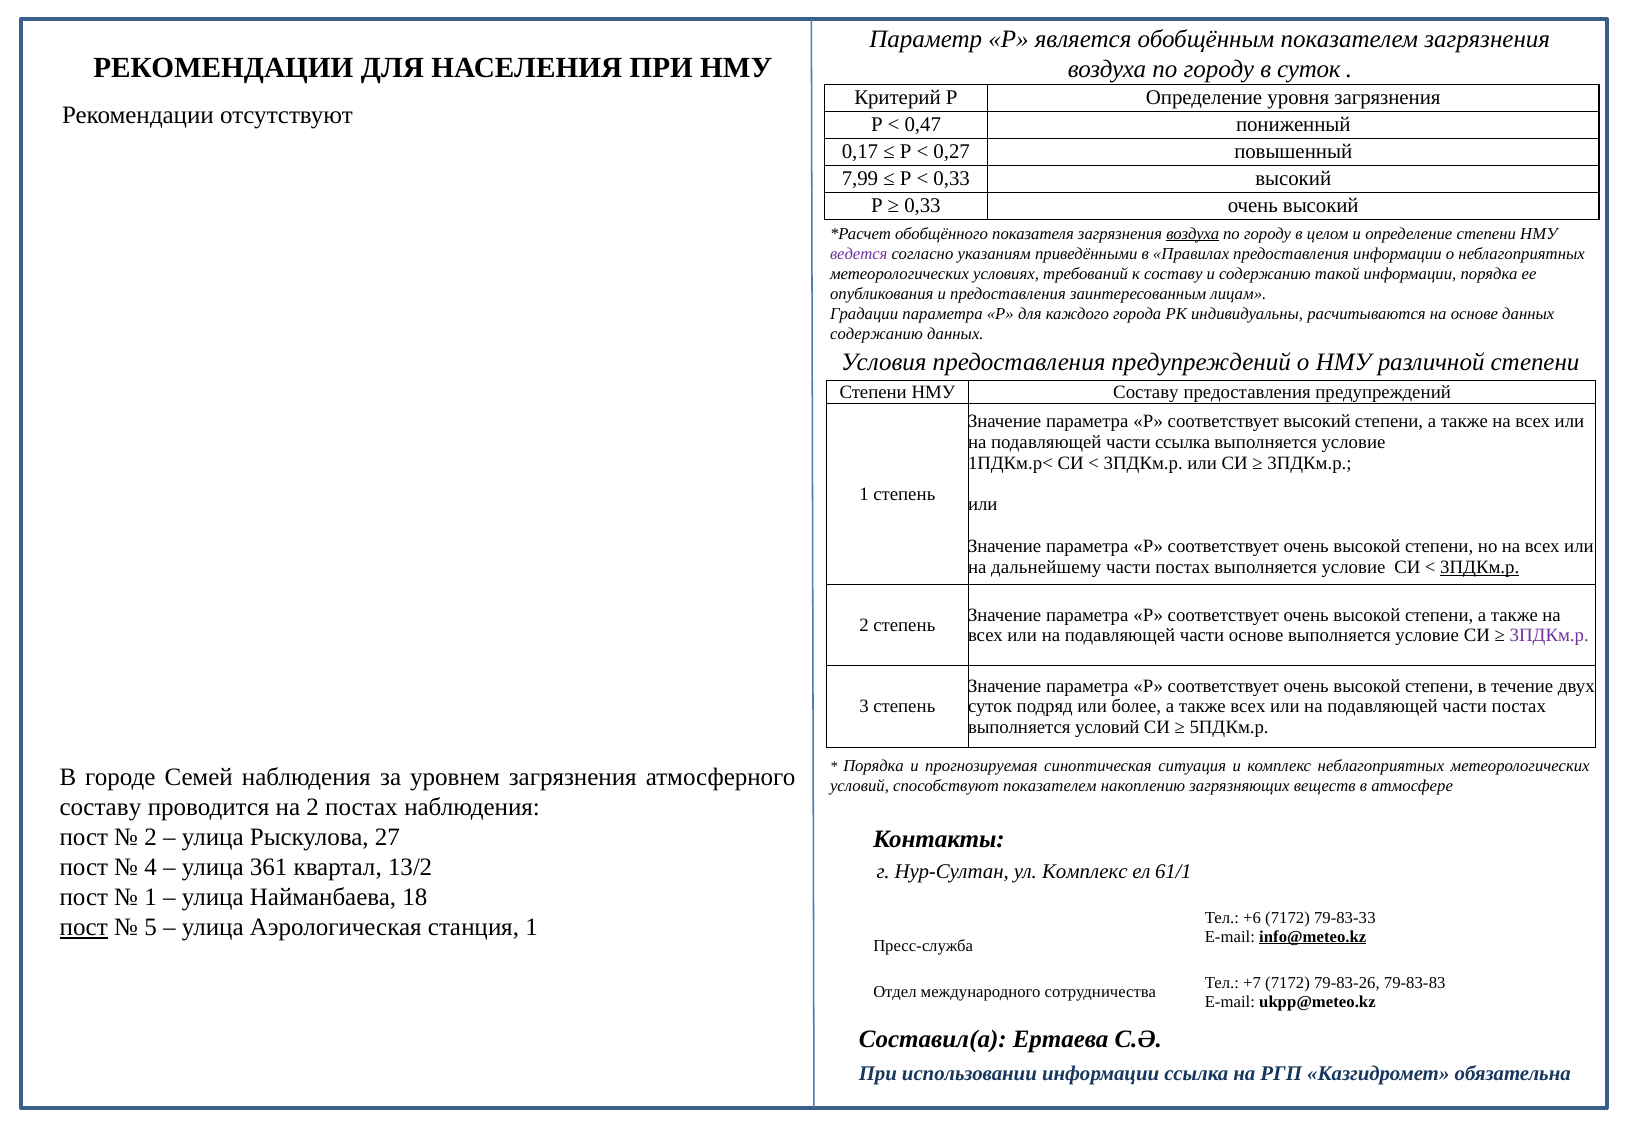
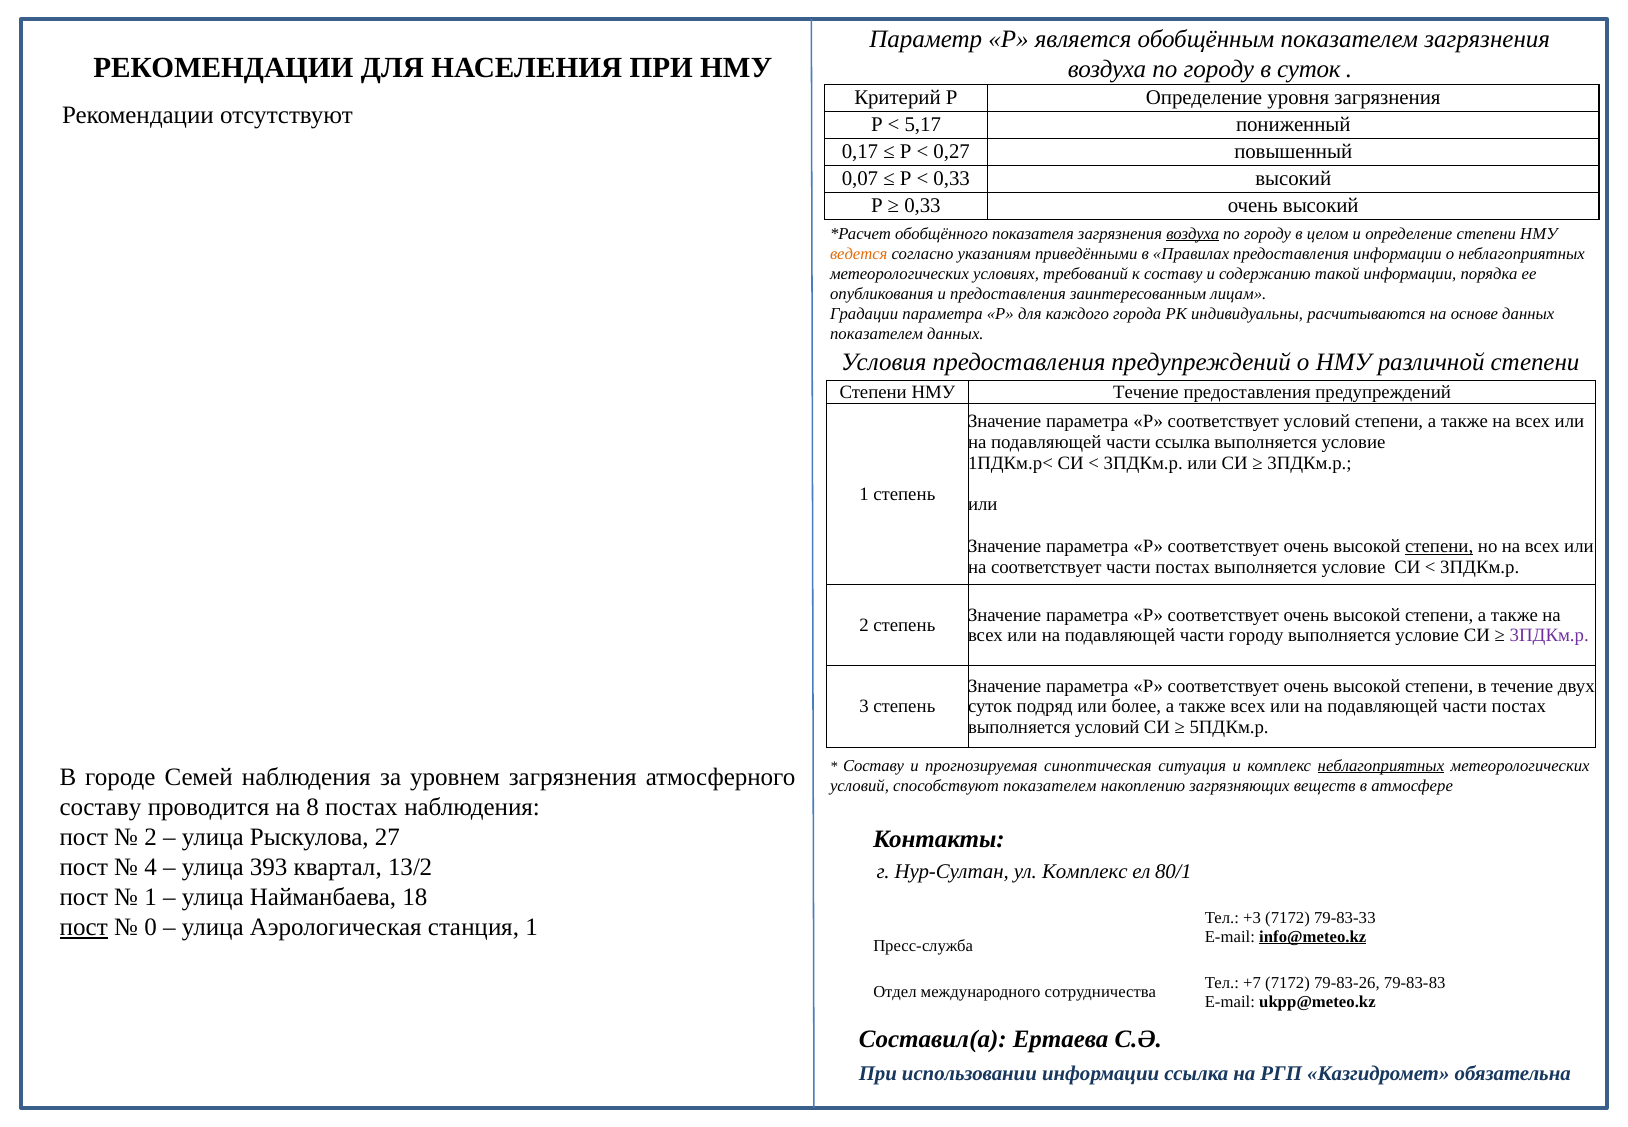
0,47: 0,47 -> 5,17 (923, 125)
7,99: 7,99 -> 0,07 (860, 179)
ведется colour: purple -> orange (859, 254)
содержанию: содержанию -> показателем (876, 334)
НМУ Составу: Составу -> Течение (1146, 392)
соответствует высокий: высокий -> условий (1317, 421)
степени underline: none -> present (1439, 546)
на дальнейшему: дальнейшему -> соответствует (1046, 567)
3ПДКм.р underline: present -> none (1480, 567)
части основе: основе -> городу (1256, 636)
Порядка: Порядка -> Составу (874, 766)
неблагоприятных underline: none -> present (1381, 766)
на 2: 2 -> 8 (313, 807)
361: 361 -> 393 (269, 867)
61/1: 61/1 -> 80/1 (1173, 872)
+6: +6 -> +3 (1252, 918)
5: 5 -> 0 (151, 928)
